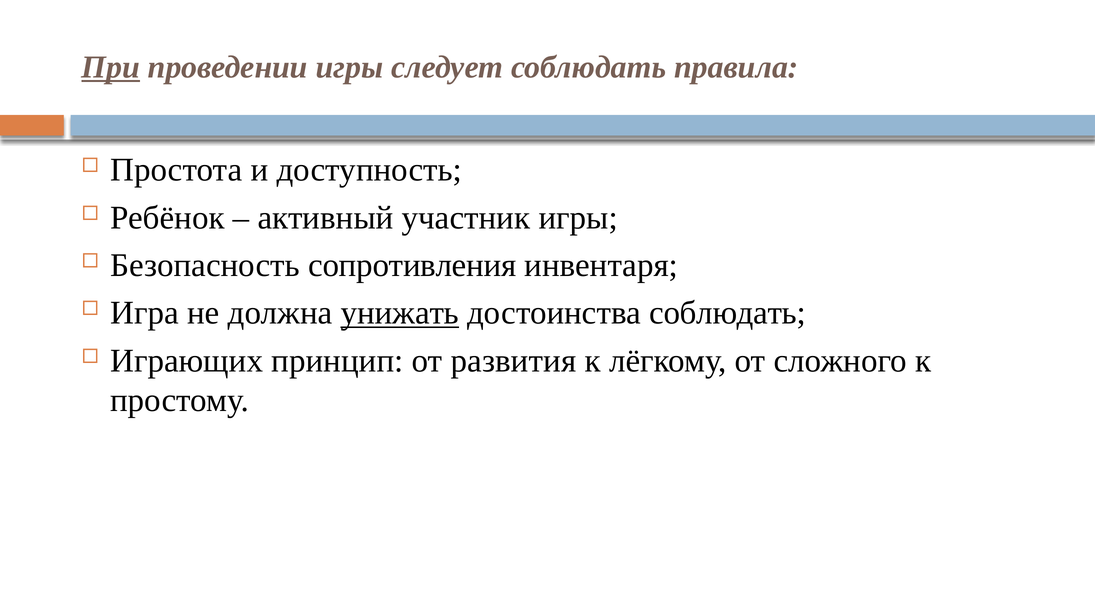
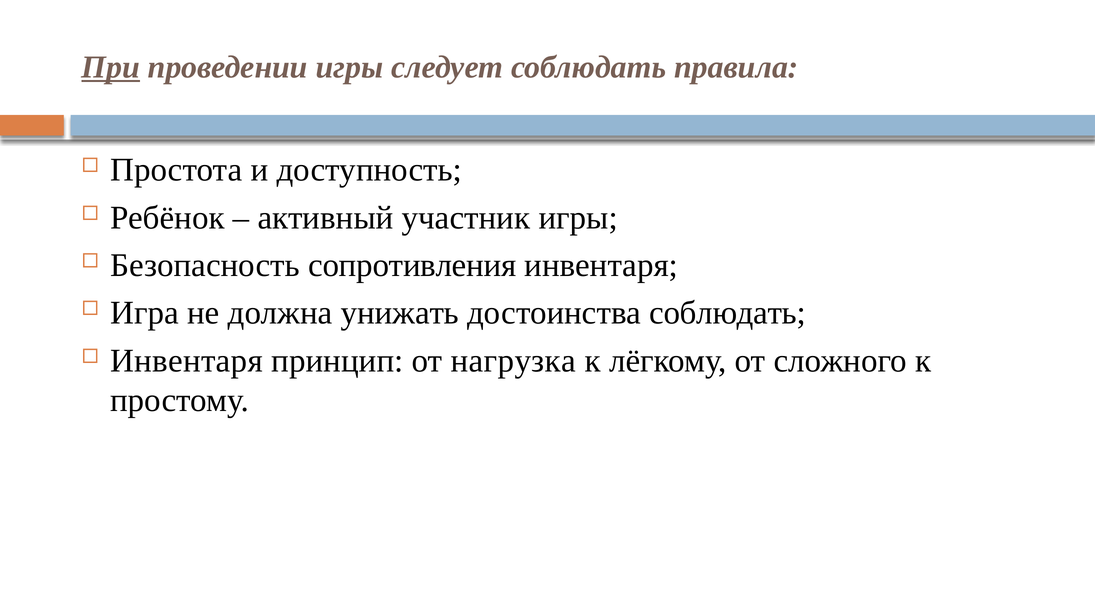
унижать underline: present -> none (400, 313)
Играющих: Играющих -> Инвентаря (187, 361)
развития: развития -> нагрузка (513, 361)
